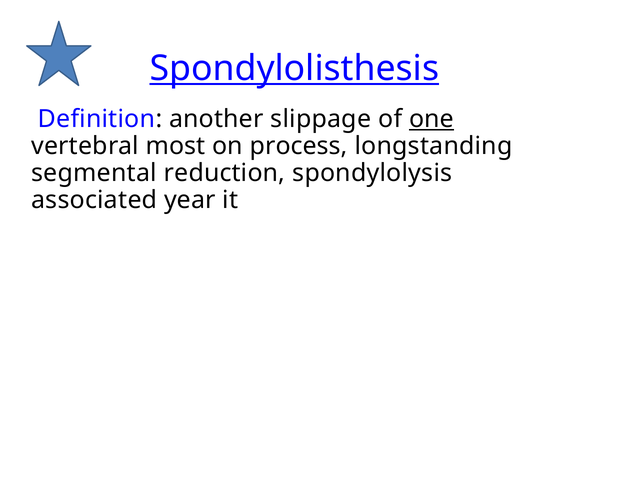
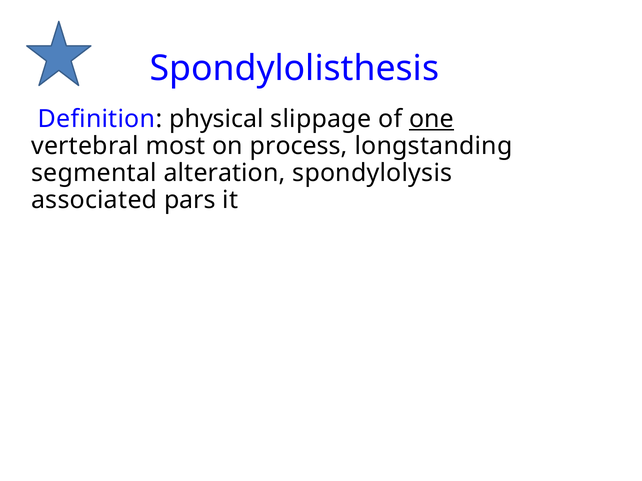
Spondylolisthesis underline: present -> none (294, 69)
another: another -> physical (216, 119)
reduction: reduction -> alteration (225, 173)
year: year -> pars (190, 200)
